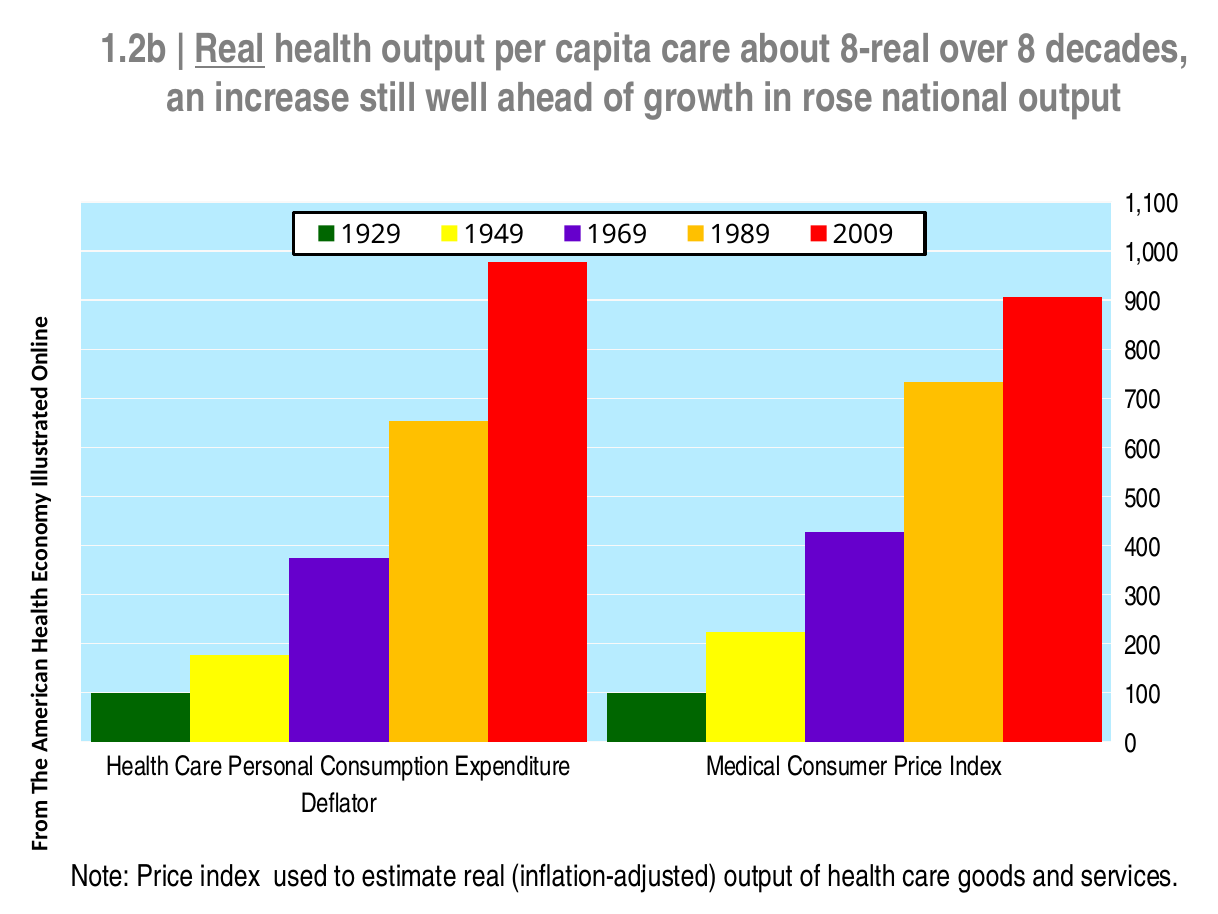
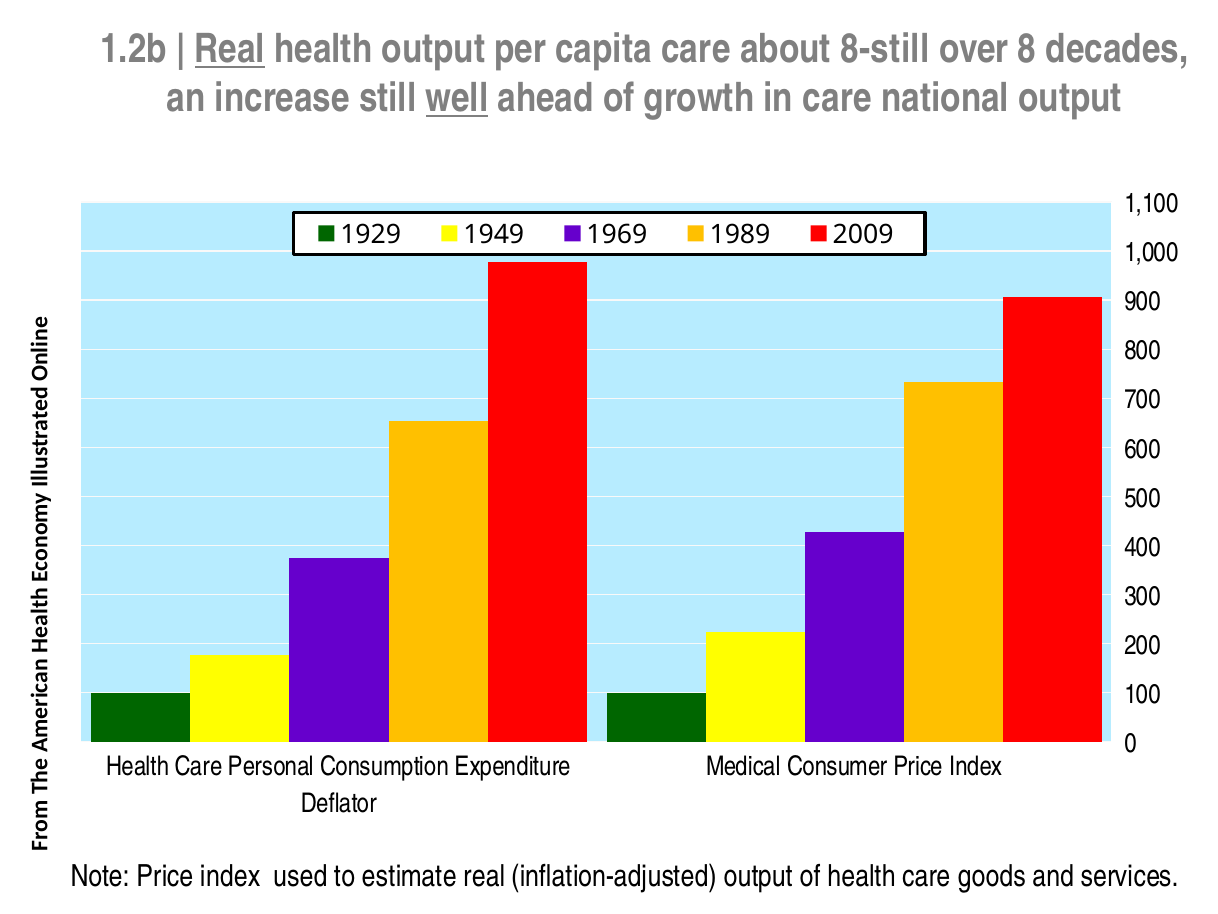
8-real: 8-real -> 8-still (885, 50)
well underline: none -> present (457, 98)
in rose: rose -> care (837, 98)
